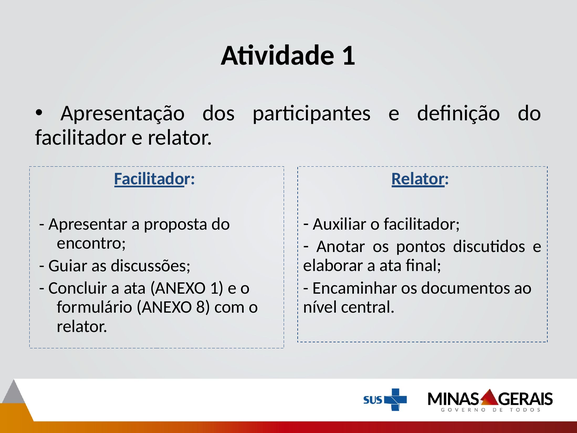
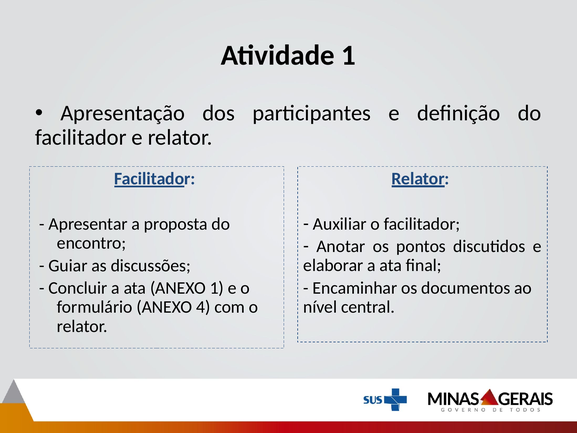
8: 8 -> 4 (203, 307)
